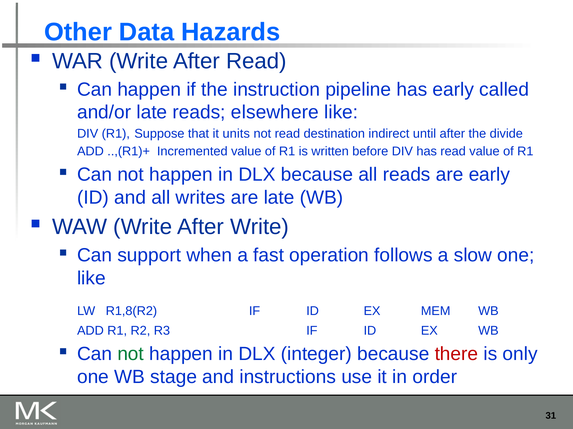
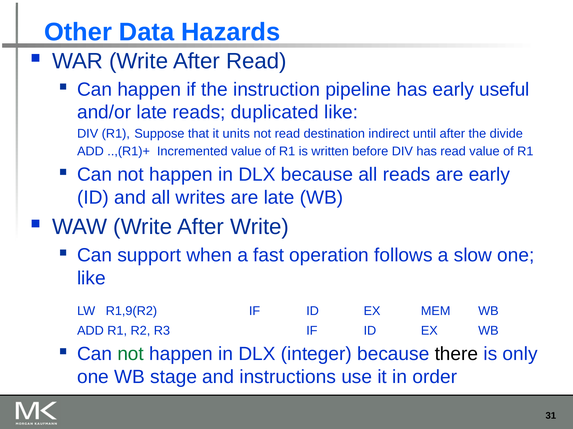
called: called -> useful (504, 90)
elsewhere: elsewhere -> duplicated (275, 113)
R1,8(R2: R1,8(R2 -> R1,9(R2 (131, 311)
there colour: red -> black (456, 355)
